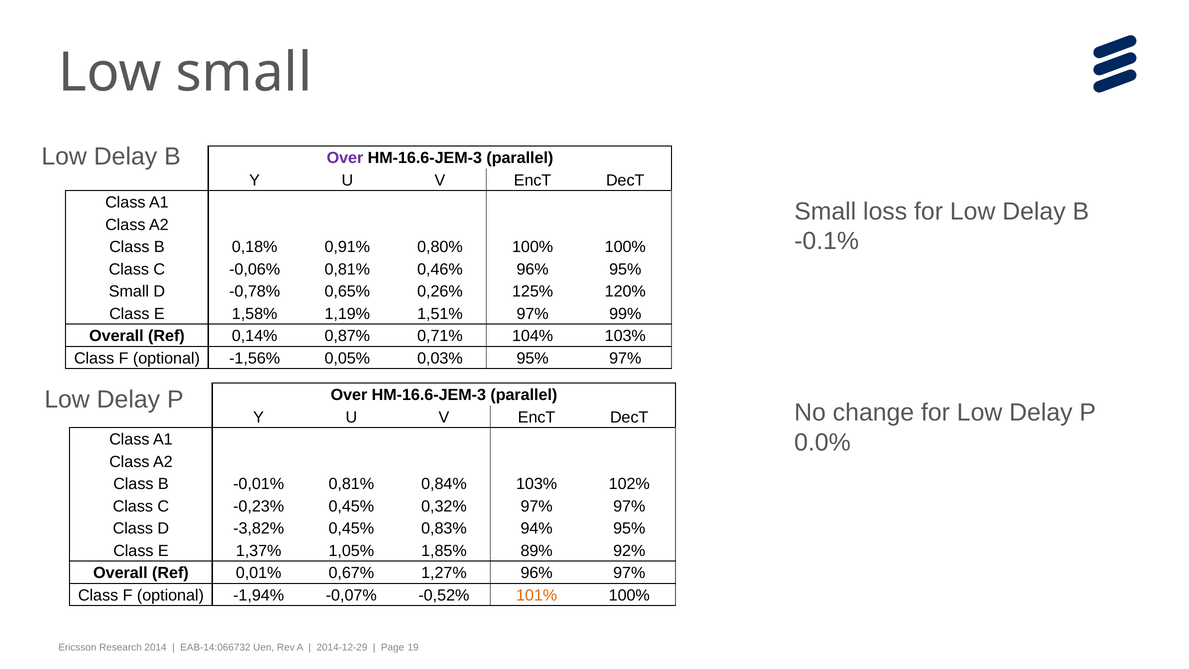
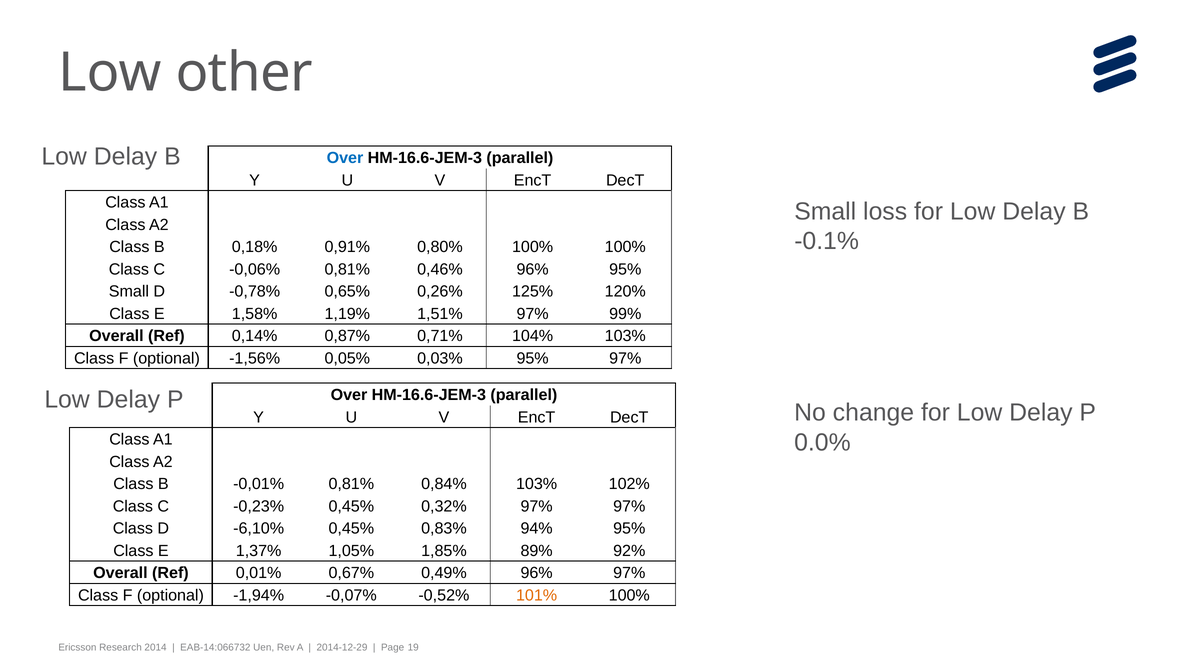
Low small: small -> other (244, 73)
Over colour: purple -> blue (345, 158)
-3,82%: -3,82% -> -6,10% (259, 528)
1,27%: 1,27% -> 0,49% (444, 573)
